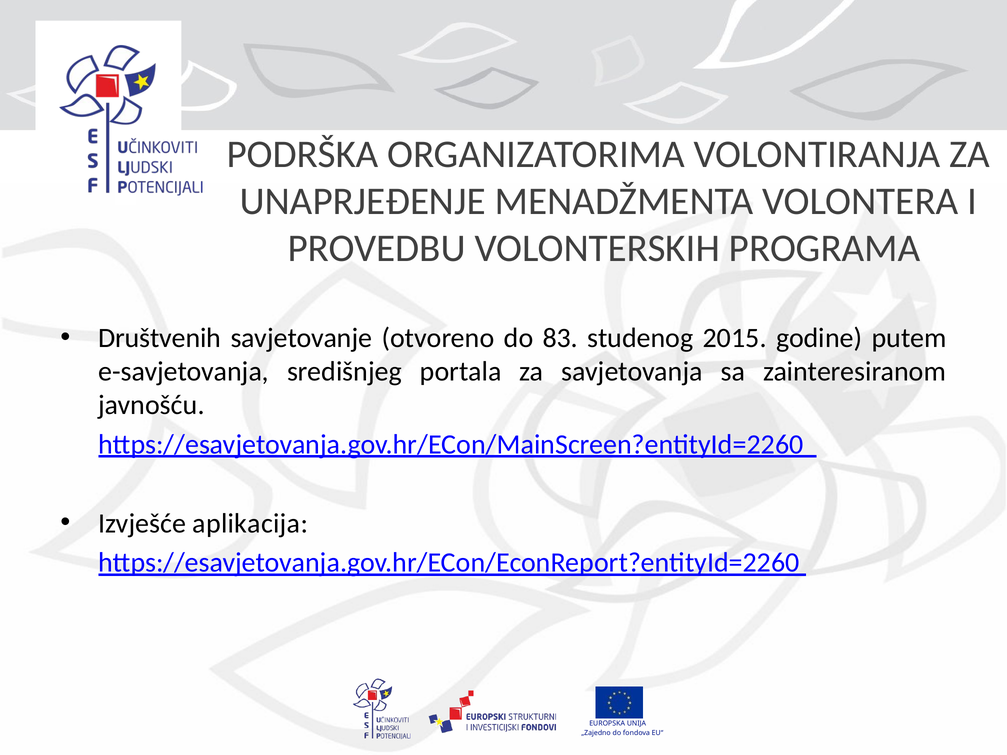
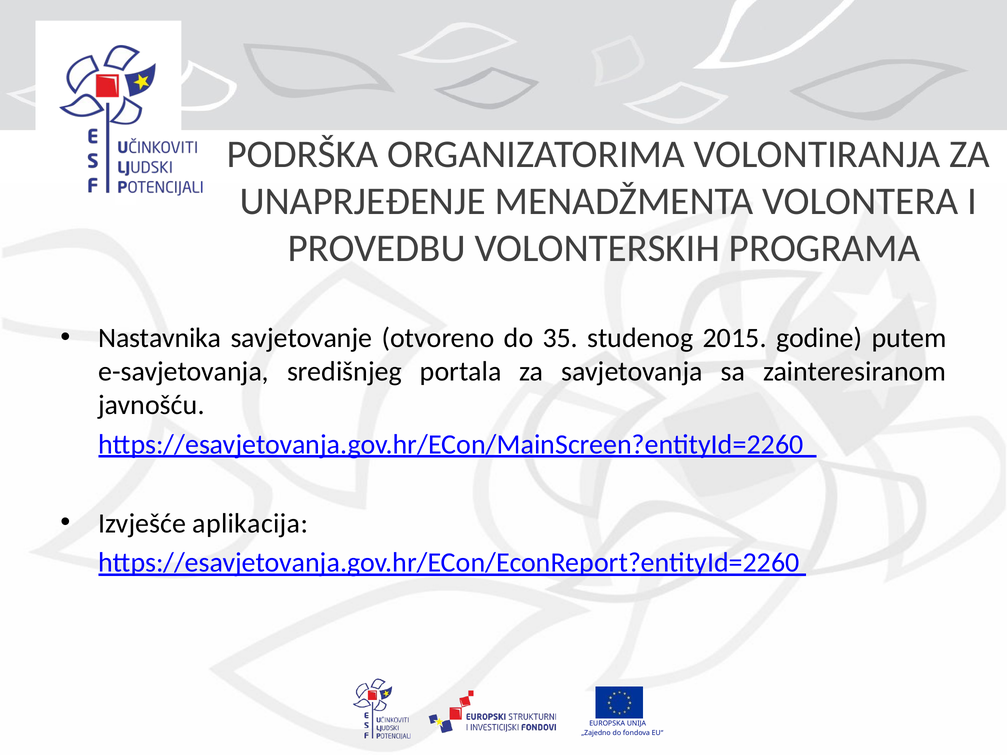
Društvenih: Društvenih -> Nastavnika (160, 338)
83: 83 -> 35 (560, 338)
